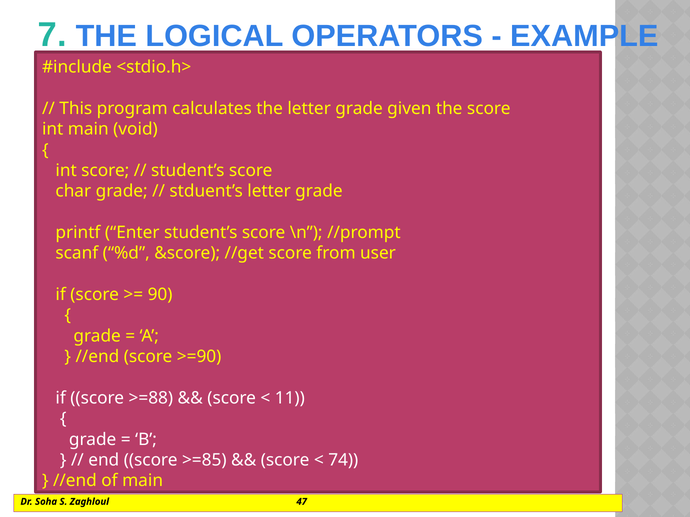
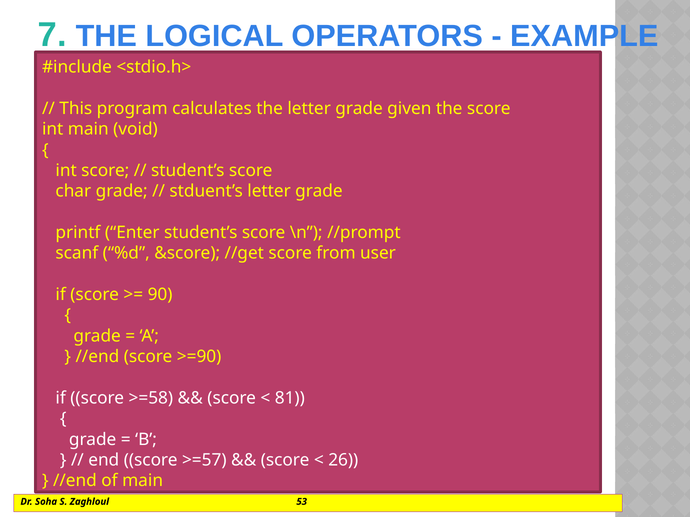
>=88: >=88 -> >=58 (151, 398)
11: 11 -> 81 (290, 398)
>=85: >=85 -> >=57 (204, 460)
74: 74 -> 26 (343, 460)
47: 47 -> 53 (302, 502)
